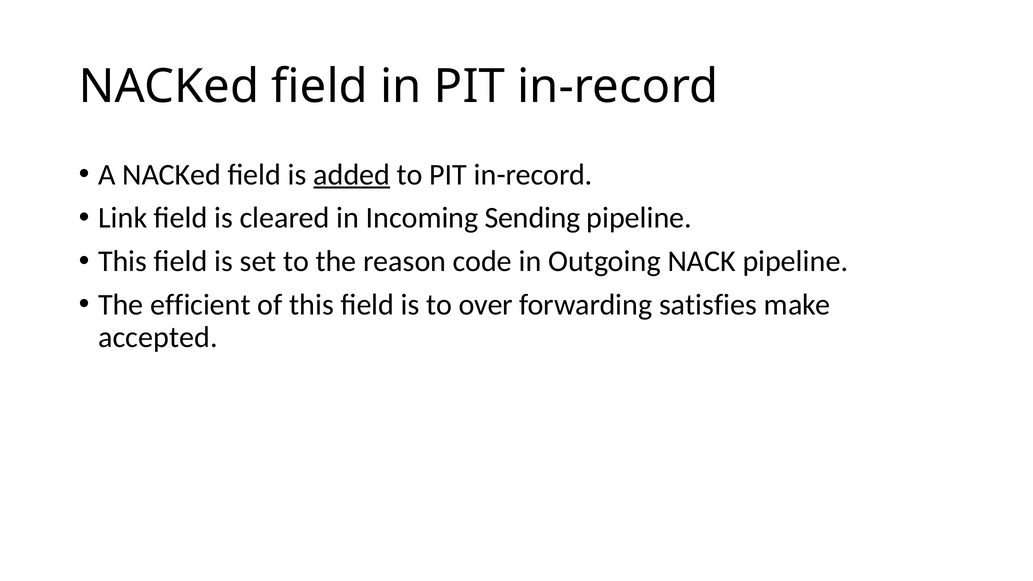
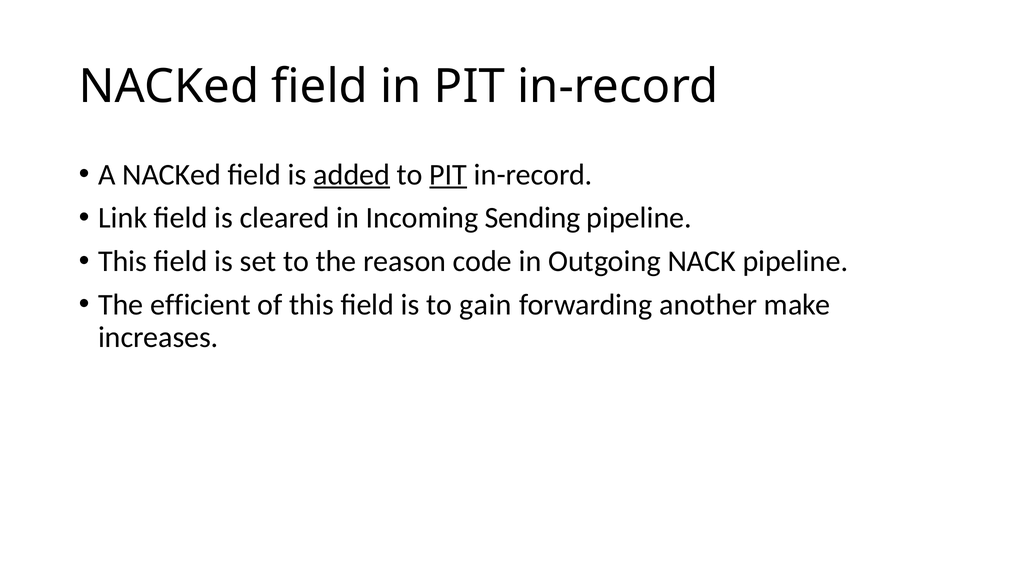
PIT underline: none -> present (448, 175)
over: over -> gain (485, 305)
satisfies: satisfies -> another (708, 305)
accepted: accepted -> increases (158, 337)
